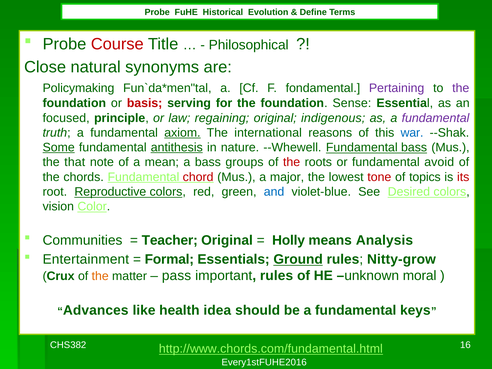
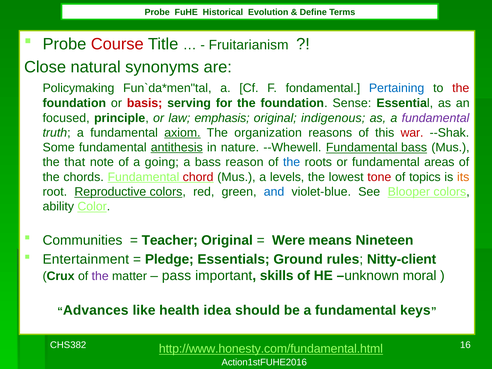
Philosophical: Philosophical -> Fruitarianism (249, 45)
Pertaining colour: purple -> blue (397, 88)
the colour: purple -> red (461, 88)
regaining: regaining -> emphasis (222, 118)
international: international -> organization (268, 133)
war colour: blue -> red (412, 133)
Some underline: present -> none (59, 147)
mean: mean -> going (162, 162)
groups: groups -> reason (244, 162)
the colour: red -> blue (292, 162)
avoid: avoid -> areas (439, 162)
major: major -> levels (287, 177)
its colour: red -> orange (463, 177)
Desired: Desired -> Blooper (409, 192)
vision: vision -> ability (58, 207)
Holly: Holly -> Were (289, 240)
Analysis: Analysis -> Nineteen (385, 240)
Formal: Formal -> Pledge (169, 259)
Ground underline: present -> none (298, 259)
Nitty-grow: Nitty-grow -> Nitty-client (402, 259)
the colour: orange -> purple (100, 276)
important rules: rules -> skills (277, 276)
http://www.chords.com/fundamental.html: http://www.chords.com/fundamental.html -> http://www.honesty.com/fundamental.html (271, 349)
Every1stFUHE2016: Every1stFUHE2016 -> Action1stFUHE2016 (264, 362)
